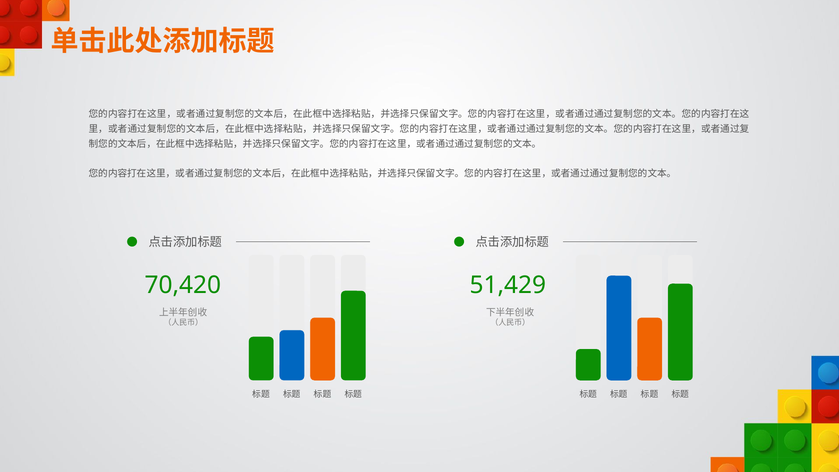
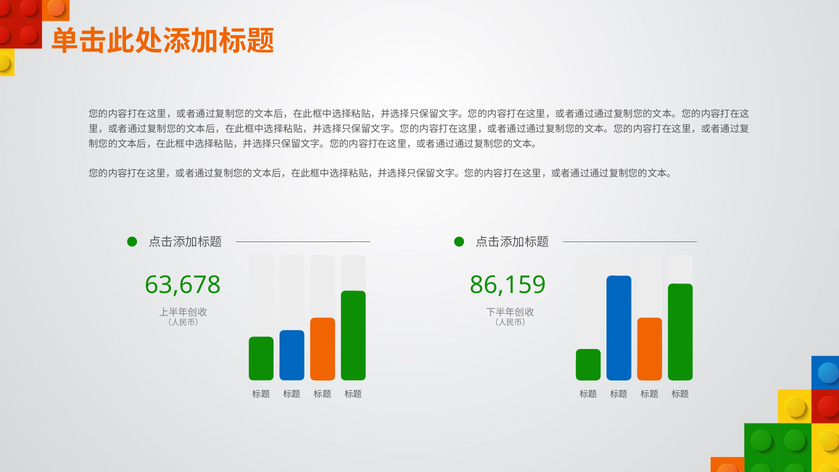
70,420: 70,420 -> 63,678 (183, 285)
51,429: 51,429 -> 86,159 (508, 285)
